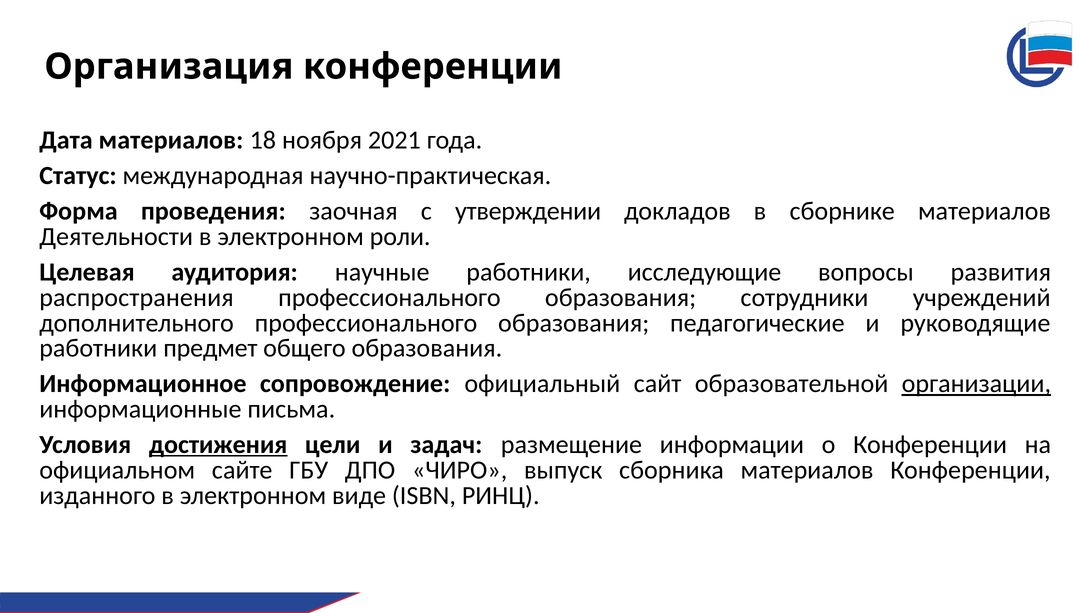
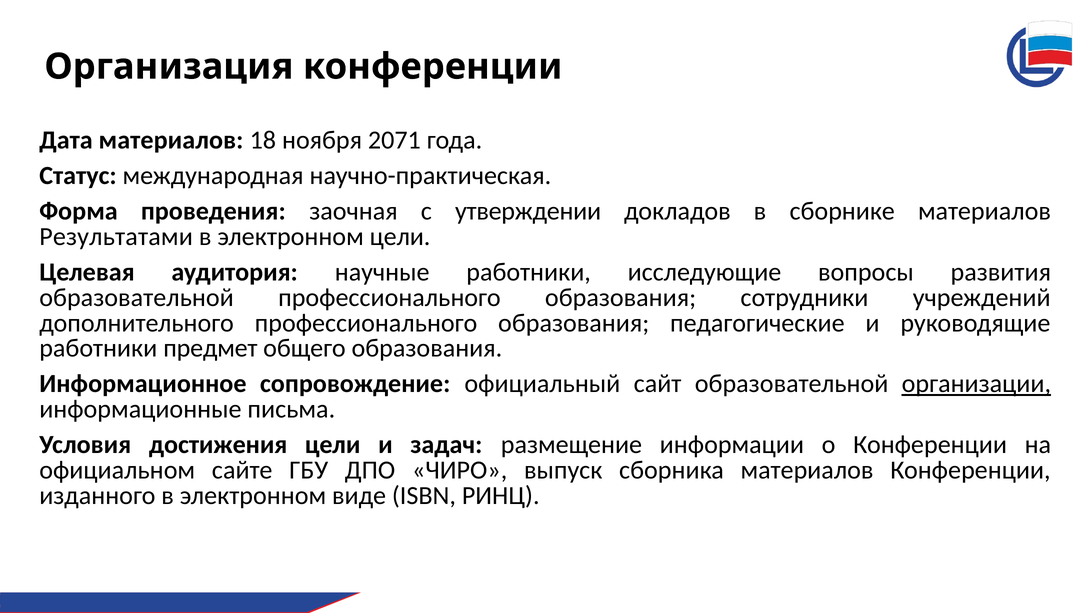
2021: 2021 -> 2071 (394, 140)
Деятельности: Деятельности -> Результатами (116, 237)
электронном роли: роли -> цели (400, 237)
распространения: распространения -> образовательной (137, 298)
достижения underline: present -> none (218, 445)
